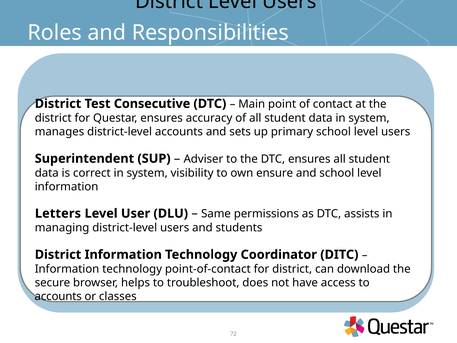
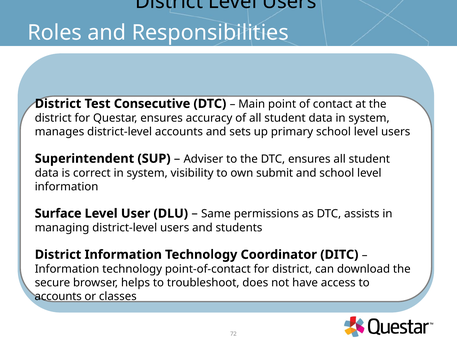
ensure: ensure -> submit (275, 173)
Letters: Letters -> Surface (58, 213)
